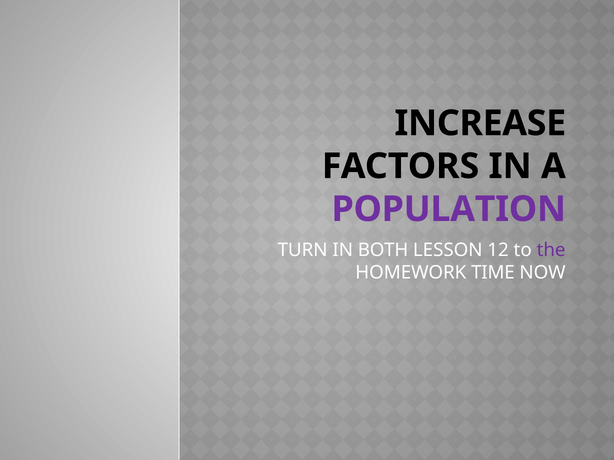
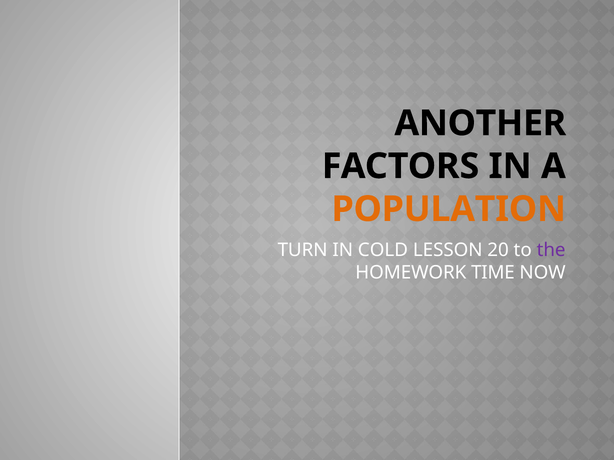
INCREASE: INCREASE -> ANOTHER (480, 123)
POPULATION colour: purple -> orange (449, 209)
BOTH: BOTH -> COLD (383, 250)
12: 12 -> 20 (498, 250)
